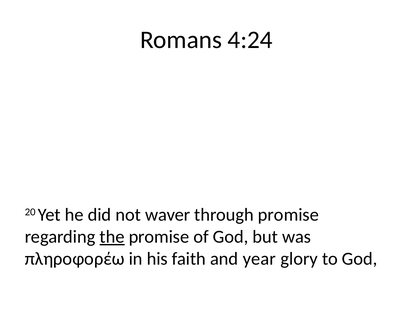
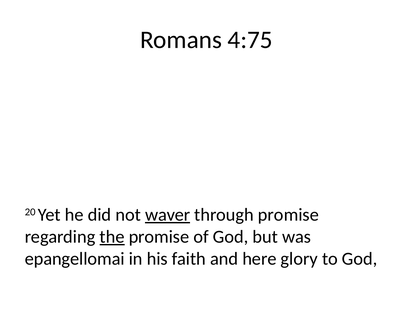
4:24: 4:24 -> 4:75 (250, 40)
waver underline: none -> present (168, 215)
πληροφορέω: πληροφορέω -> epangellomai (75, 259)
year: year -> here (259, 259)
